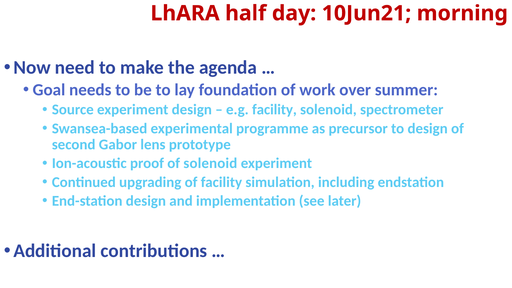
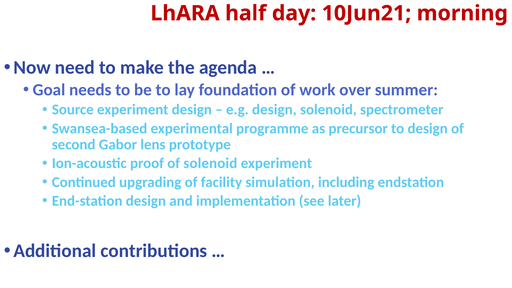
e.g facility: facility -> design (274, 110)
